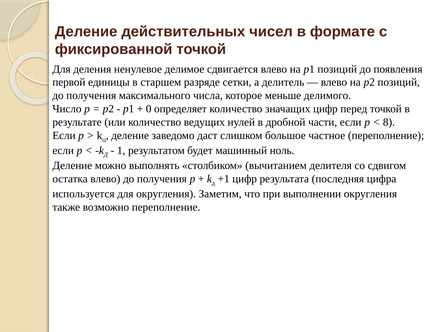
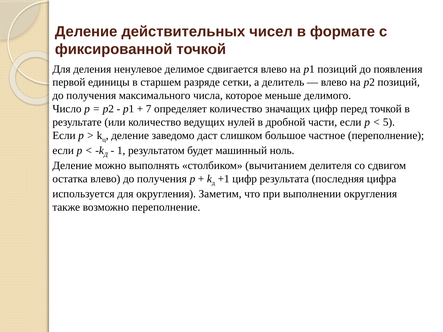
0: 0 -> 7 (149, 109)
8: 8 -> 5 (389, 122)
